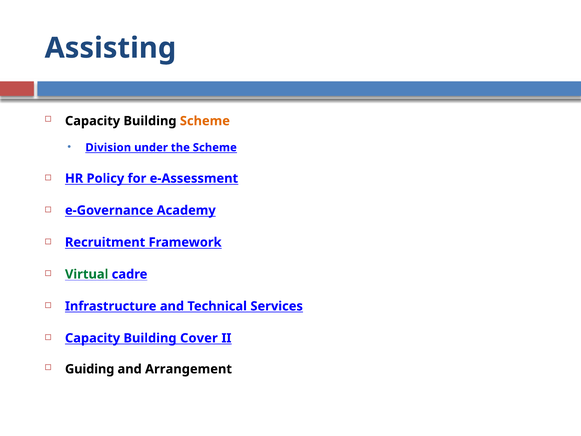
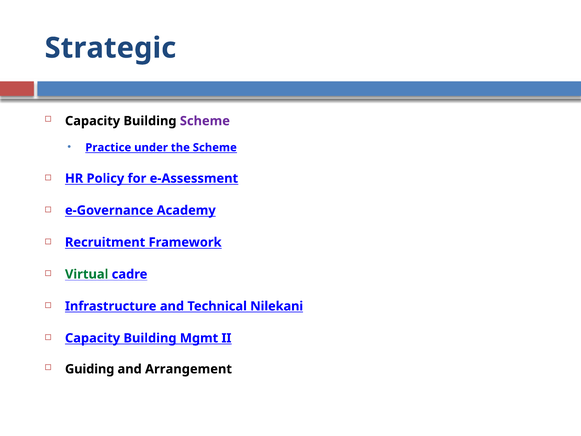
Assisting: Assisting -> Strategic (110, 48)
Scheme colour: orange -> purple (205, 121)
Division: Division -> Practice (108, 147)
Services: Services -> Nilekani (277, 306)
Cover: Cover -> Mgmt (199, 338)
